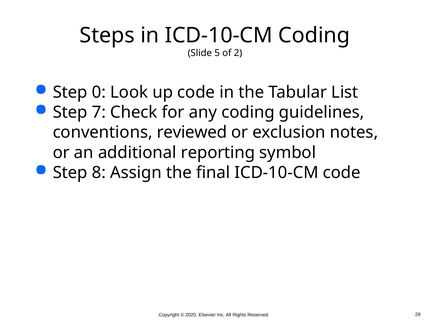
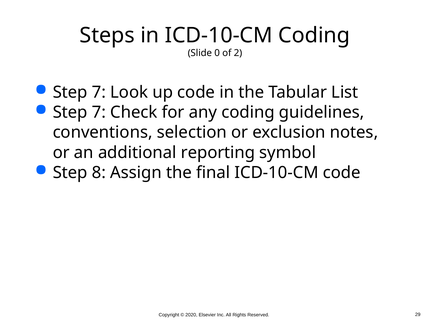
5: 5 -> 0 (217, 53)
0: 0 -> 7 (99, 92)
reviewed: reviewed -> selection (192, 132)
